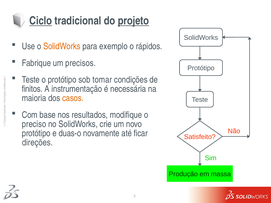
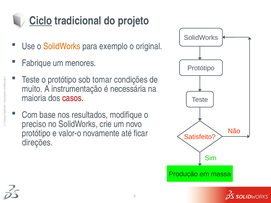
projeto underline: present -> none (133, 21)
rápidos: rápidos -> original (149, 46)
precisos: precisos -> menores (81, 63)
finitos: finitos -> muito (32, 89)
casos colour: orange -> red (73, 98)
duas-o: duas-o -> valor-o (70, 134)
